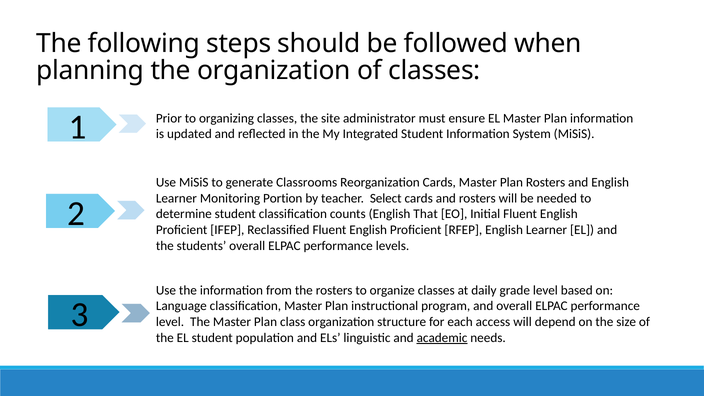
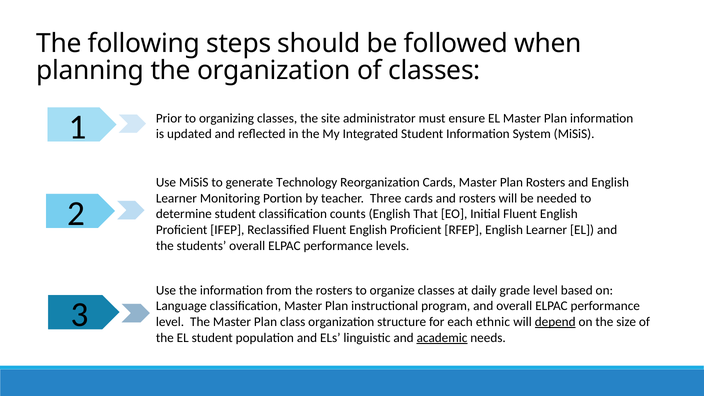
Classrooms: Classrooms -> Technology (307, 182)
Select: Select -> Three (386, 198)
access: access -> ethnic (493, 322)
depend underline: none -> present (555, 322)
